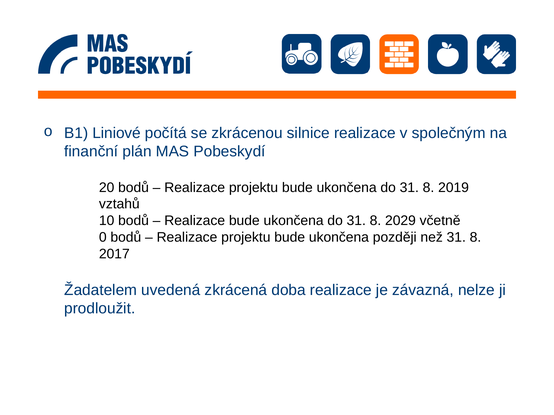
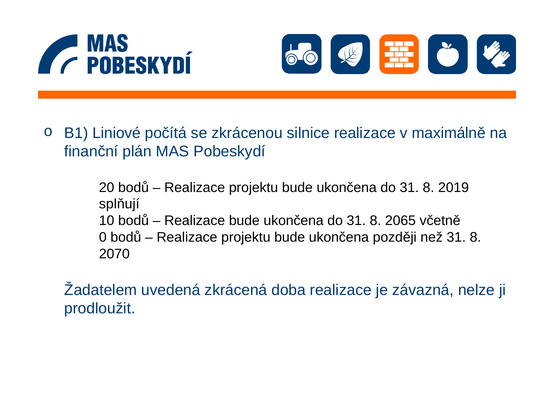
společným: společným -> maximálně (449, 133)
vztahů: vztahů -> splňují (119, 204)
2029: 2029 -> 2065 (400, 221)
2017: 2017 -> 2070 (114, 254)
